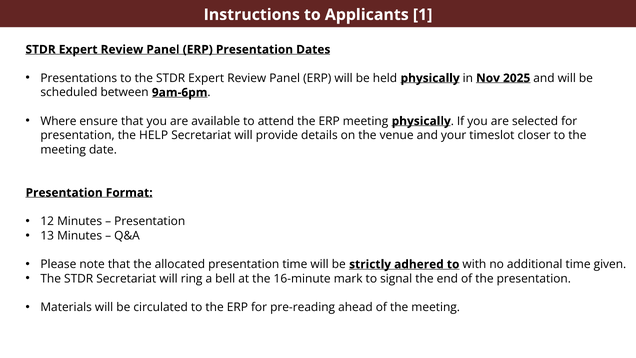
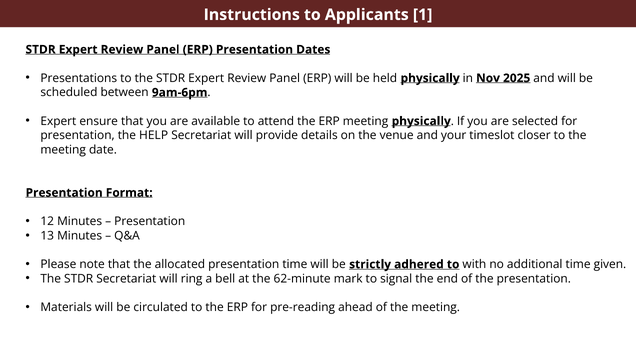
Where: Where -> Expert (58, 121)
16-minute: 16-minute -> 62-minute (302, 278)
